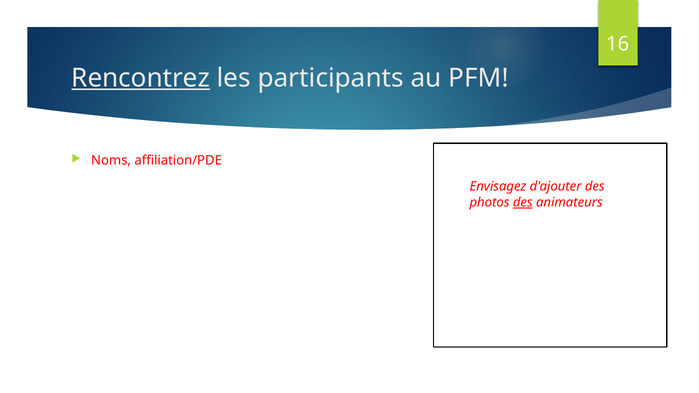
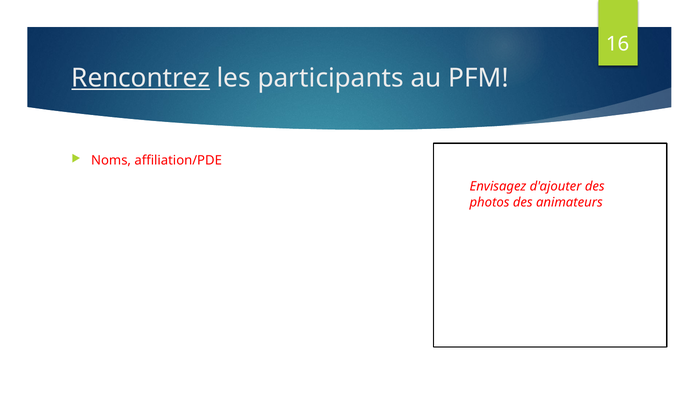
des underline: present -> none (523, 202)
